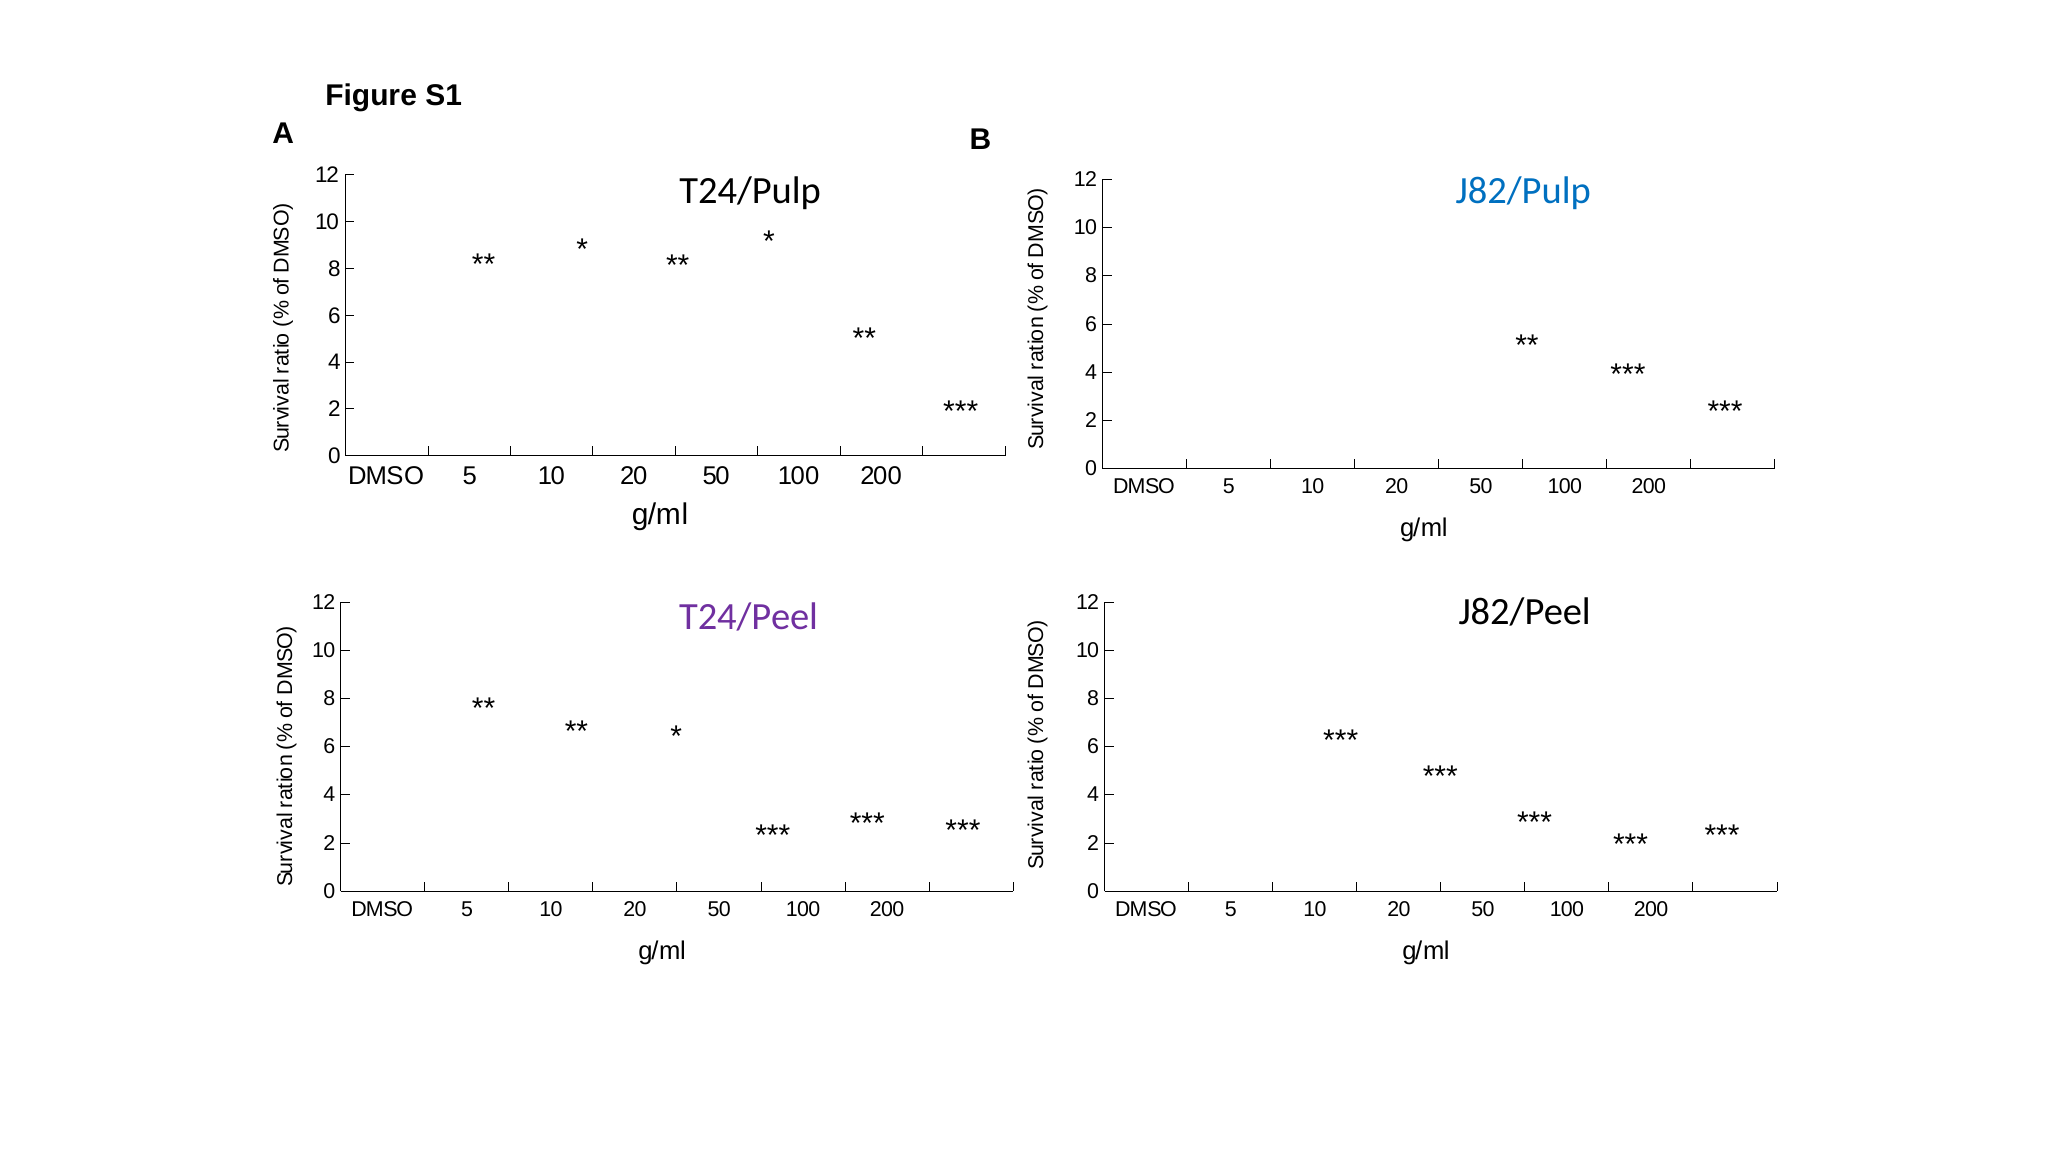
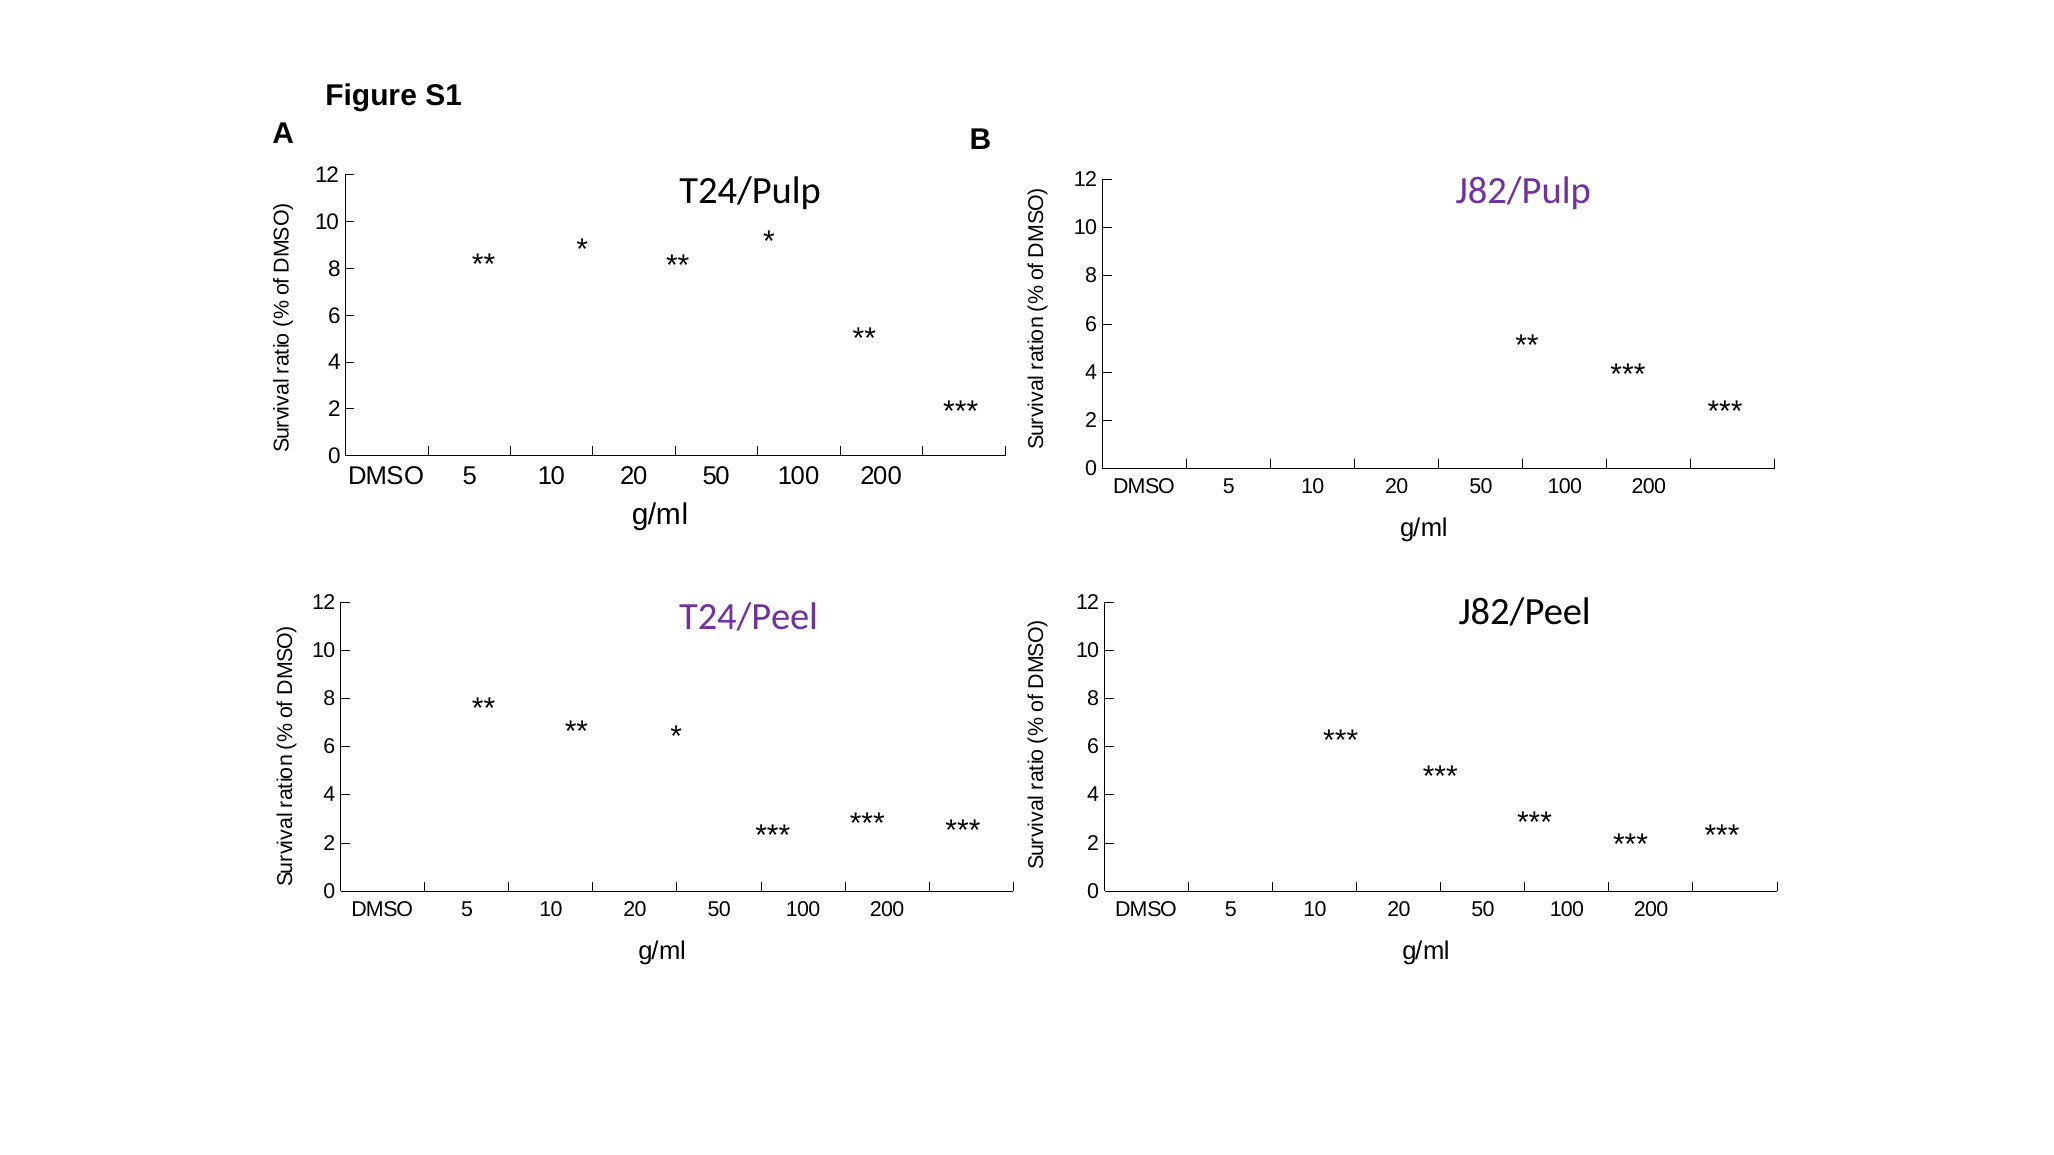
J82/Pulp colour: blue -> purple (1523, 191)
